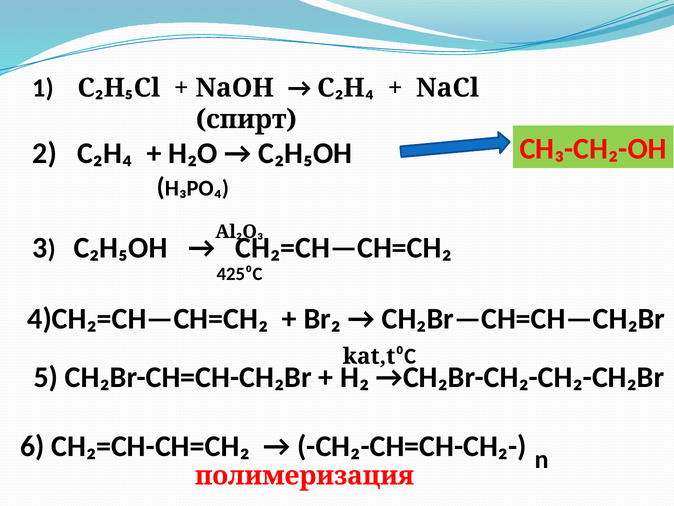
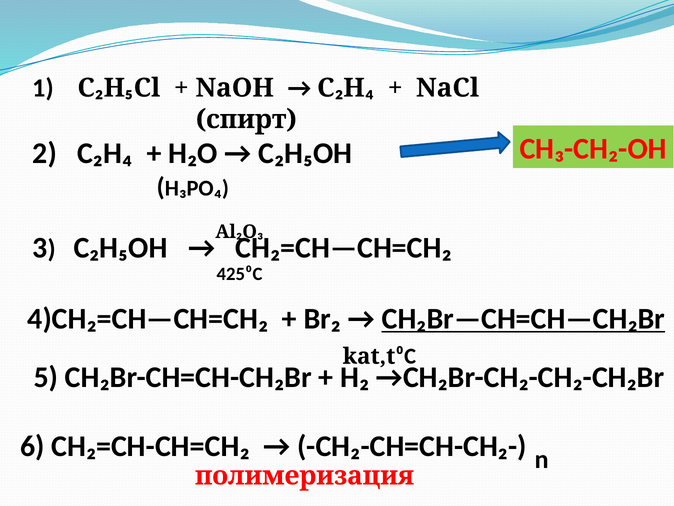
CH₂Br—CH=CH—CH₂Br underline: none -> present (523, 319)
